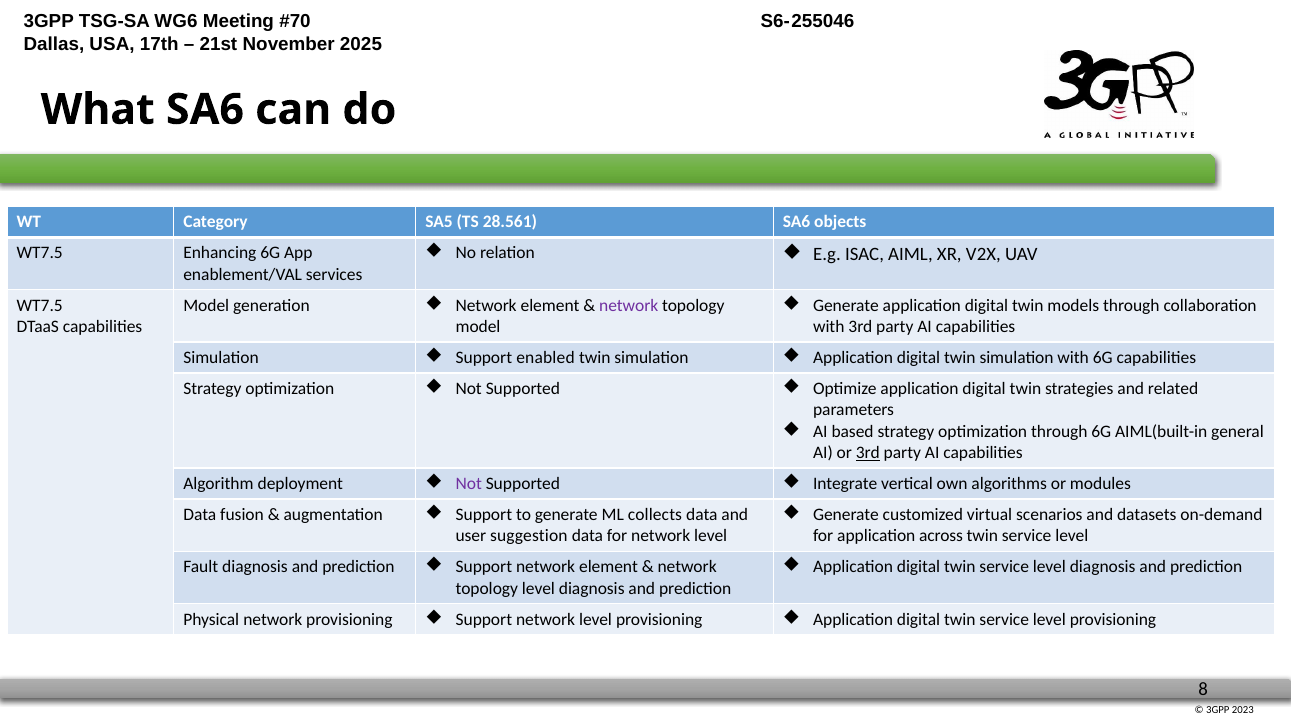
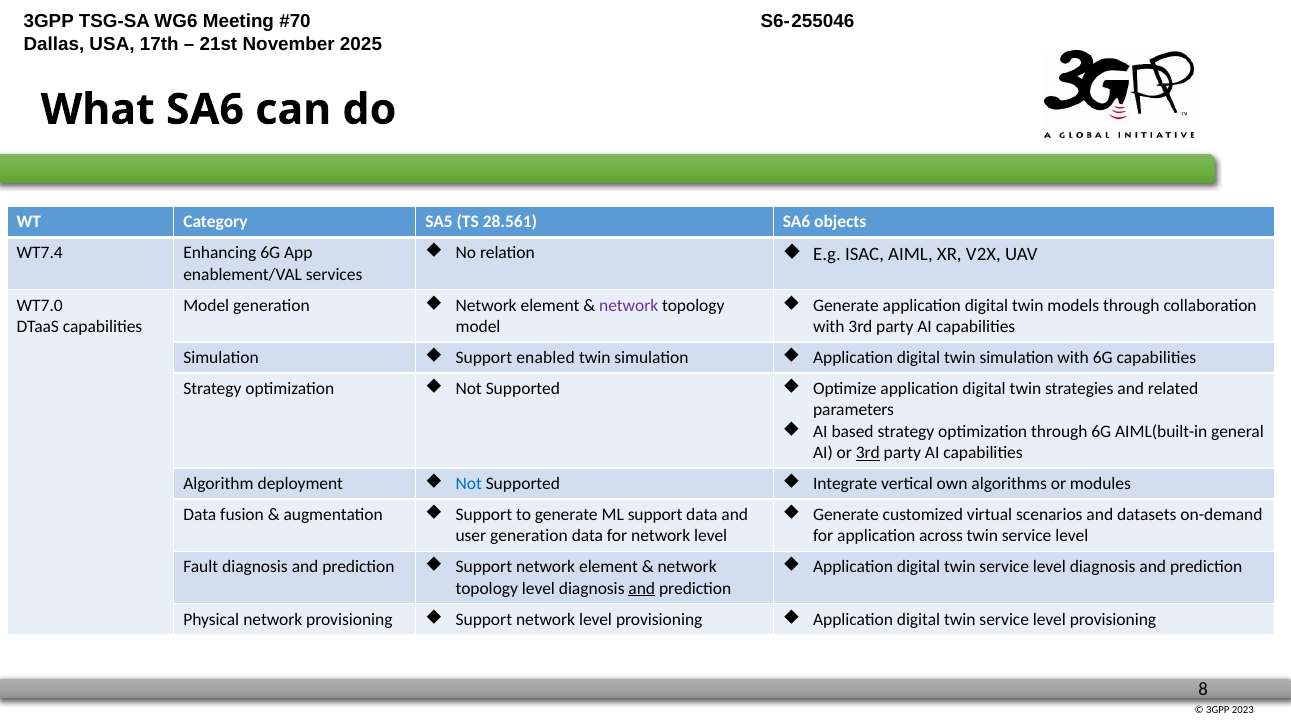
WT7.5: WT7.5 -> WT7.4 (40, 253)
WT7.5: WT7.5 -> WT7.0 (40, 305)
Not colour: purple -> blue (469, 484)
ML collects: collects -> support (655, 515)
user suggestion: suggestion -> generation (529, 536)
and underline: none -> present (642, 588)
